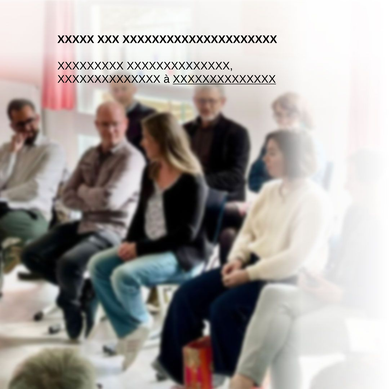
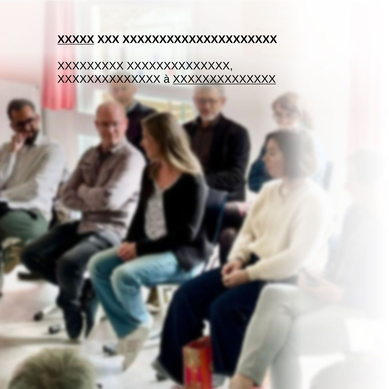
XXXXX underline: none -> present (76, 40)
